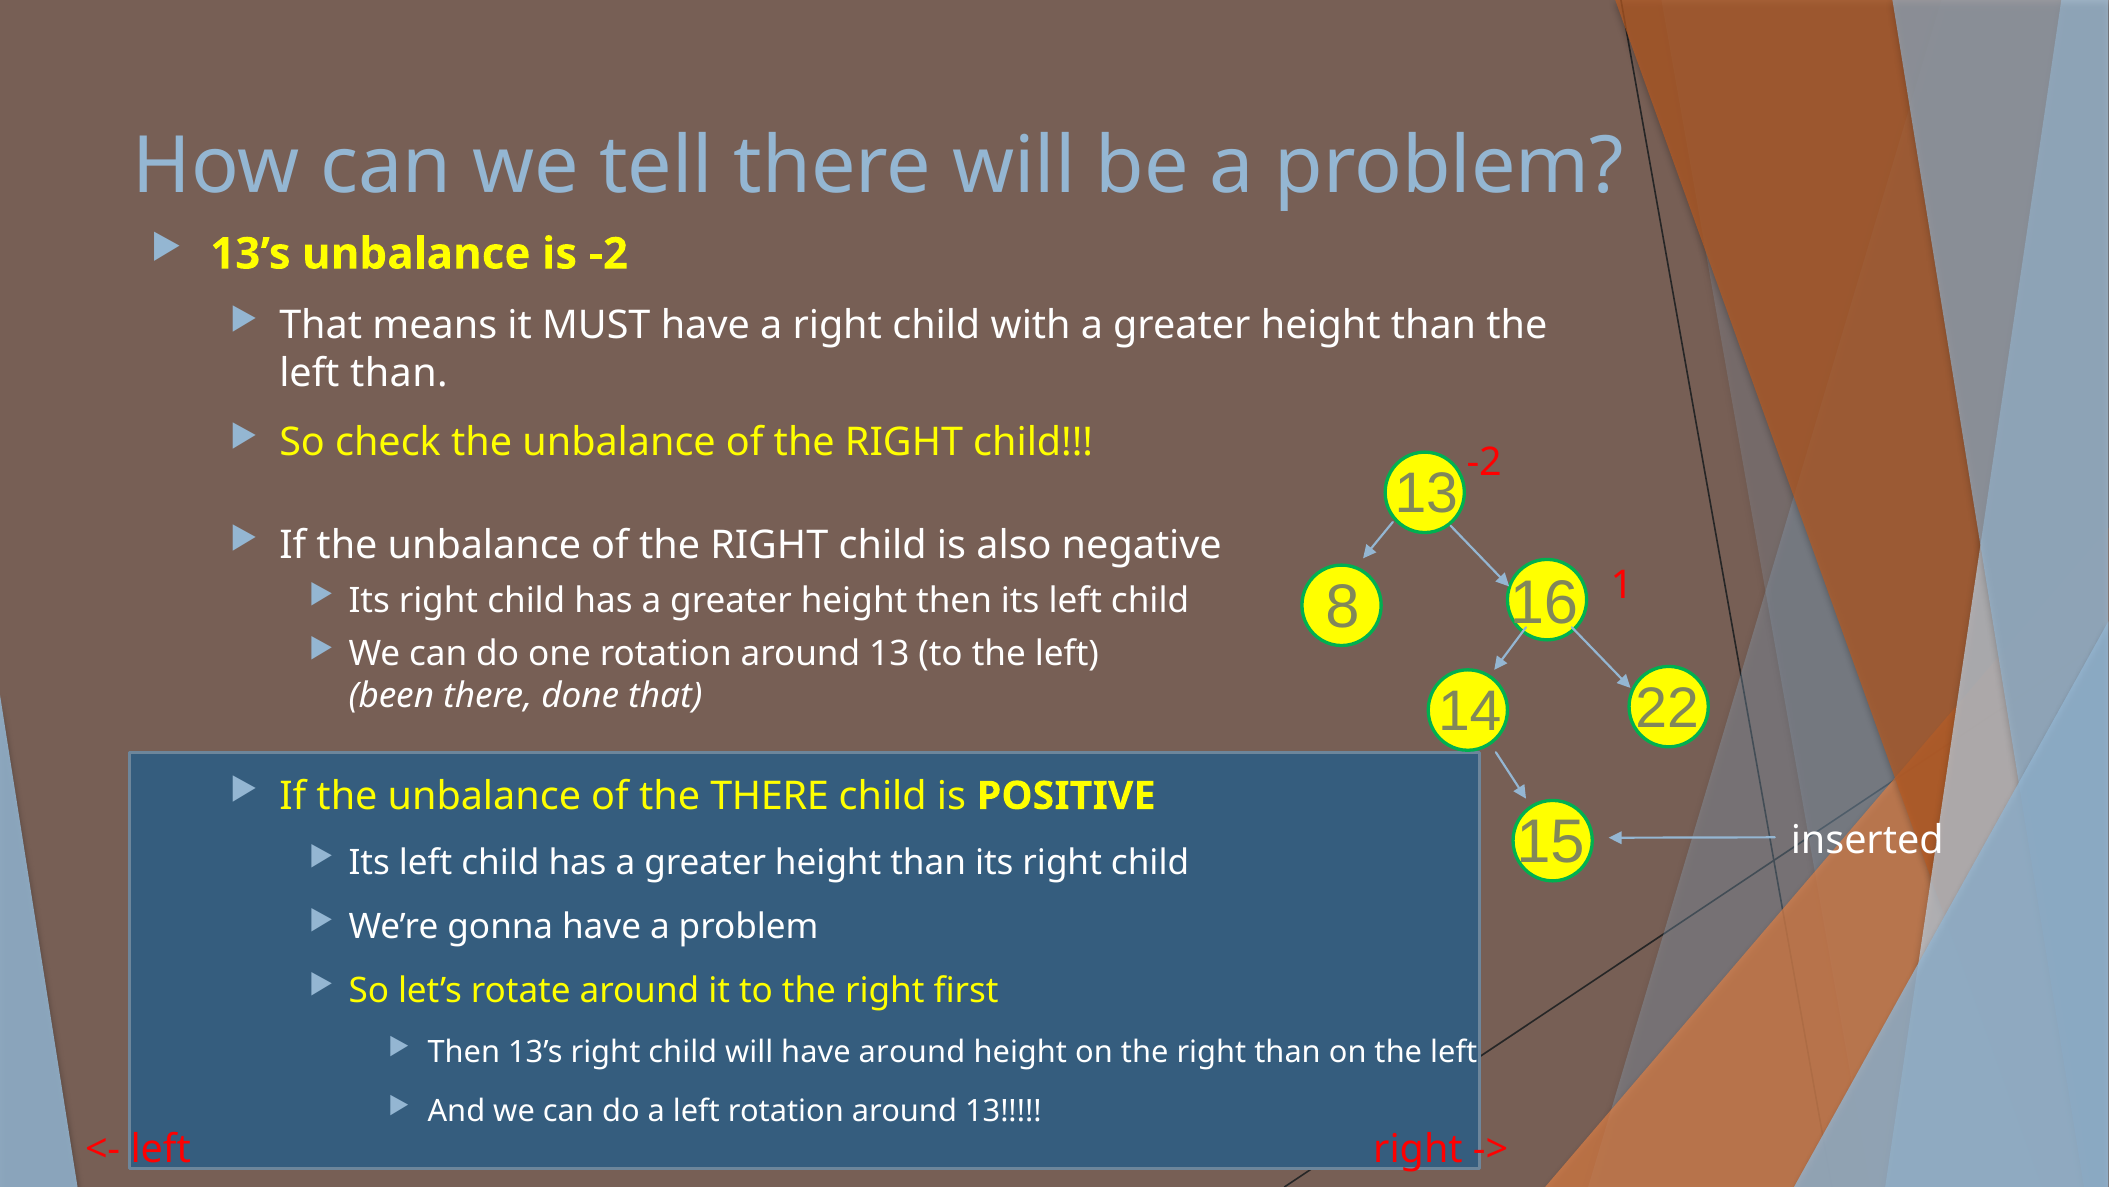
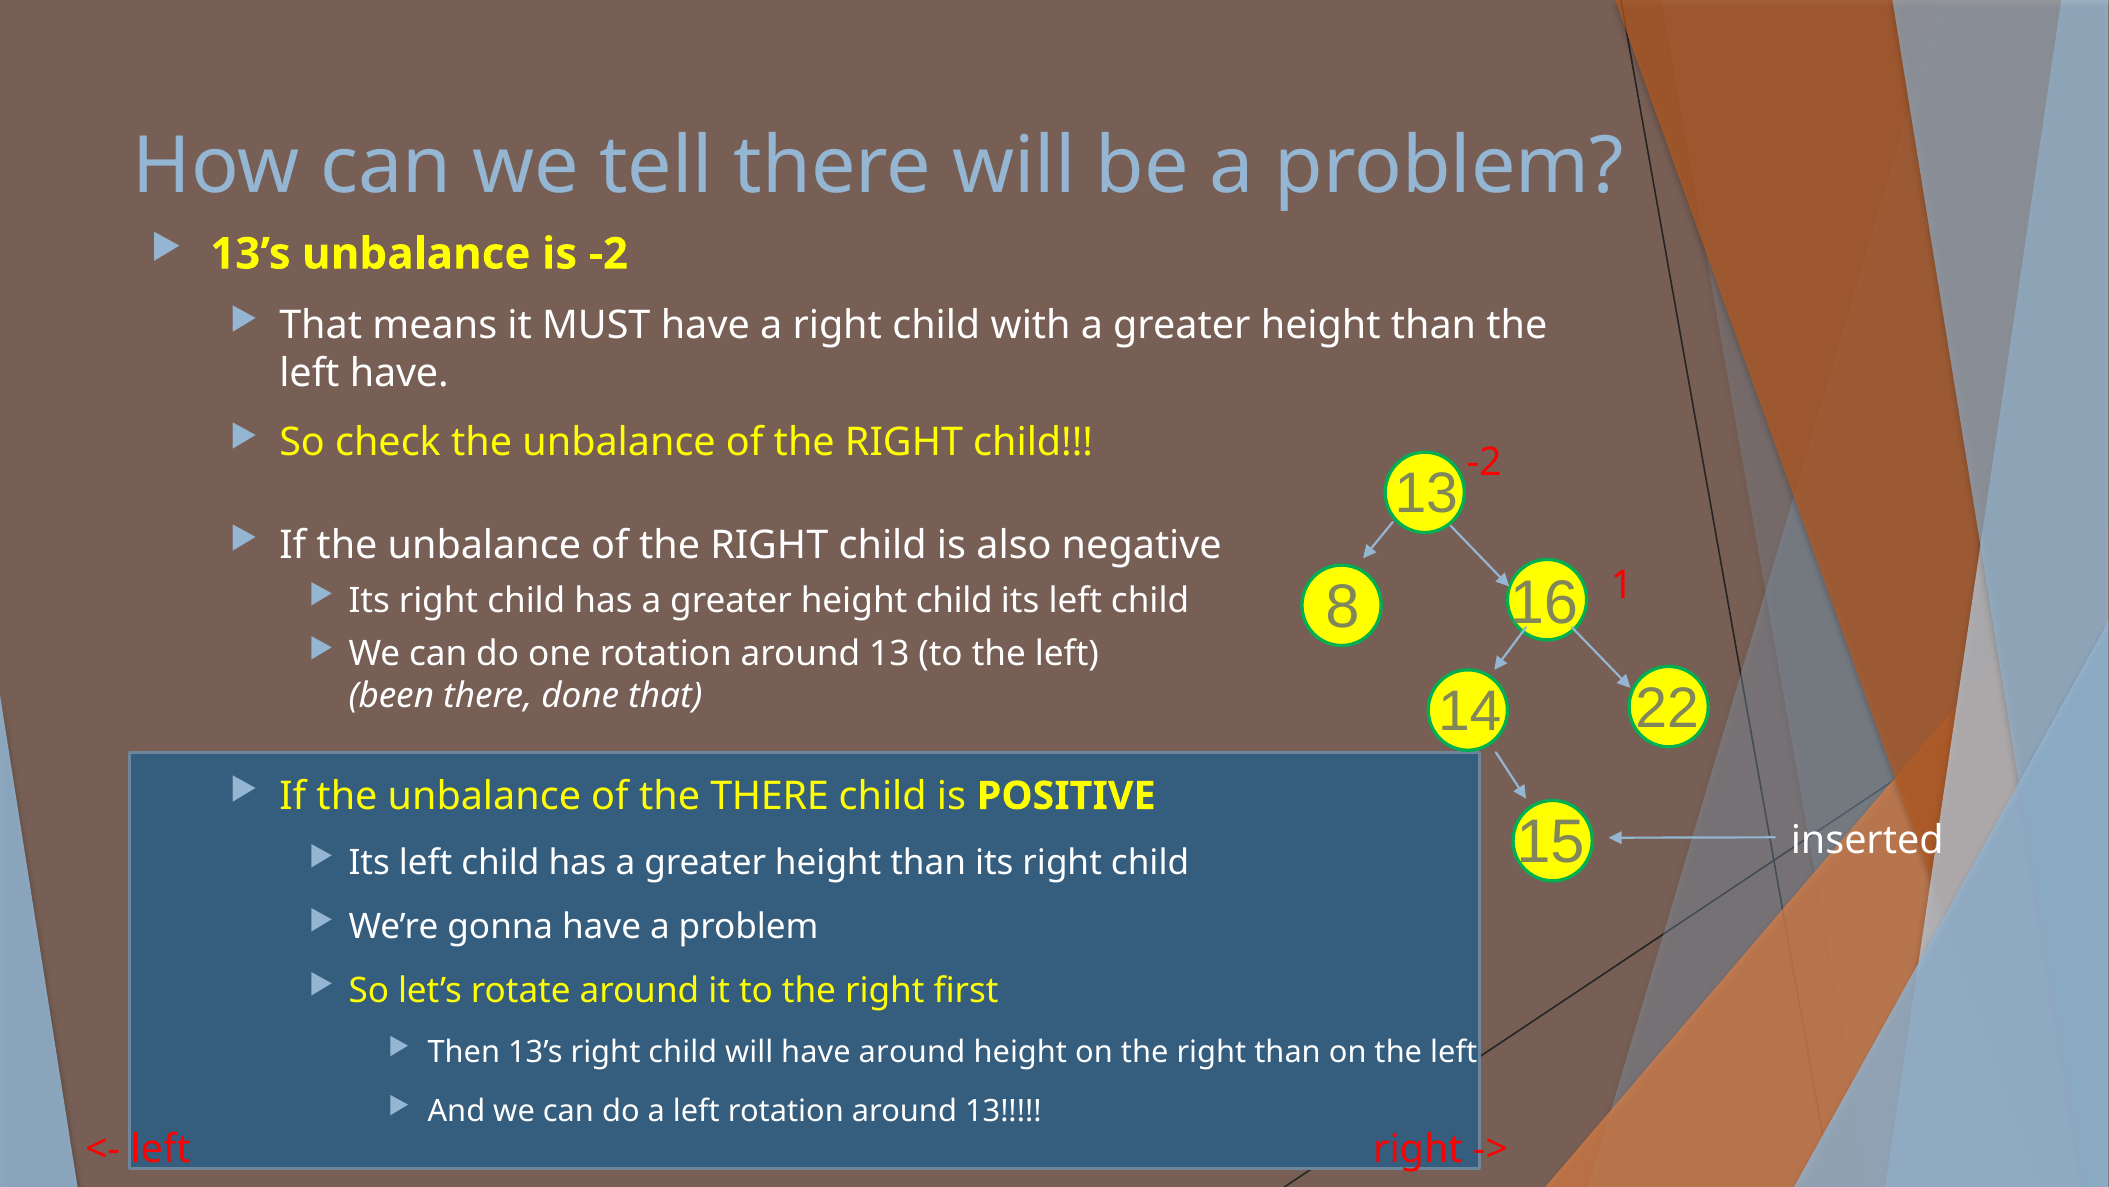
left than: than -> have (399, 373)
height then: then -> child (954, 600)
